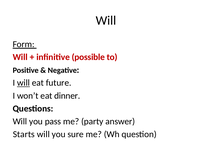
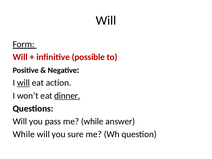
future: future -> action (59, 83)
dinner underline: none -> present (67, 96)
me party: party -> while (92, 121)
Starts: Starts -> While (24, 134)
